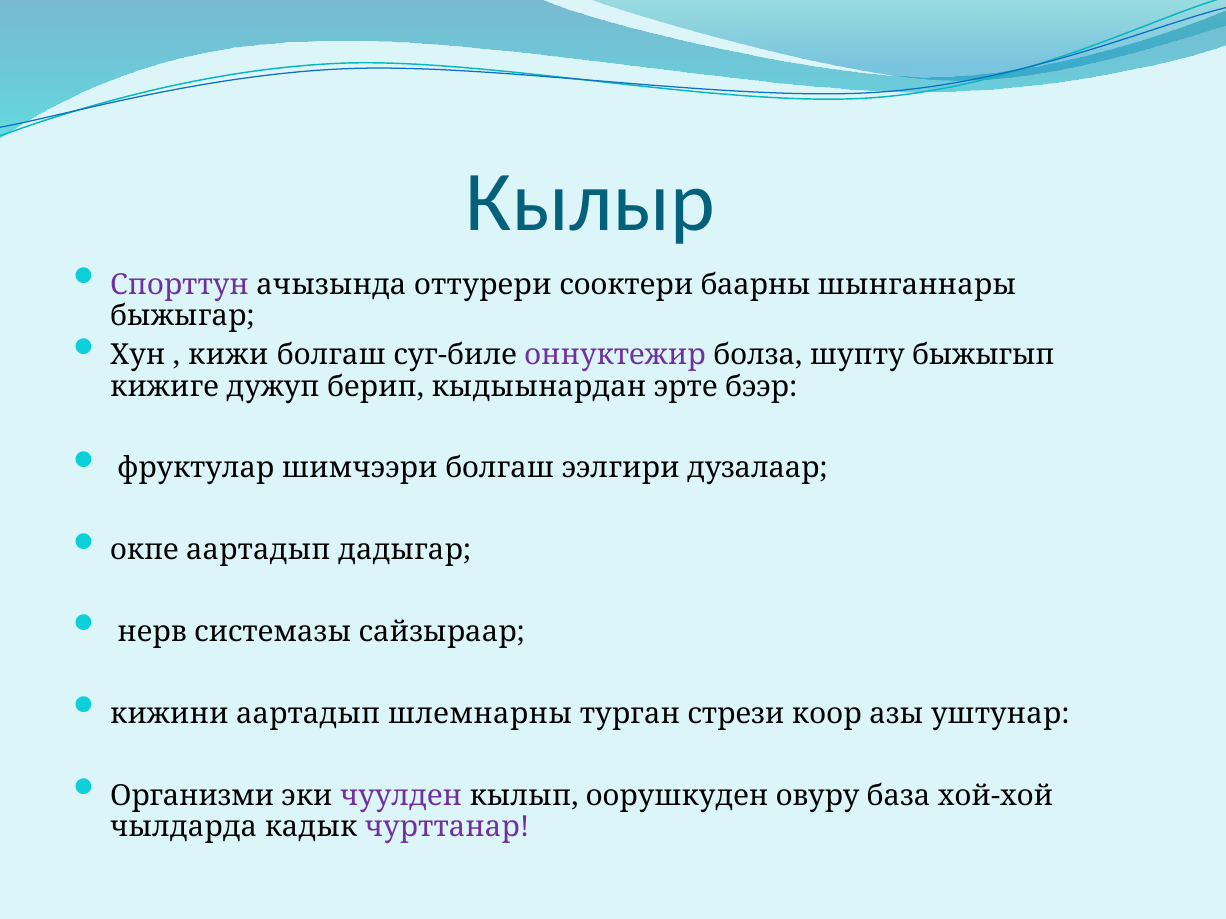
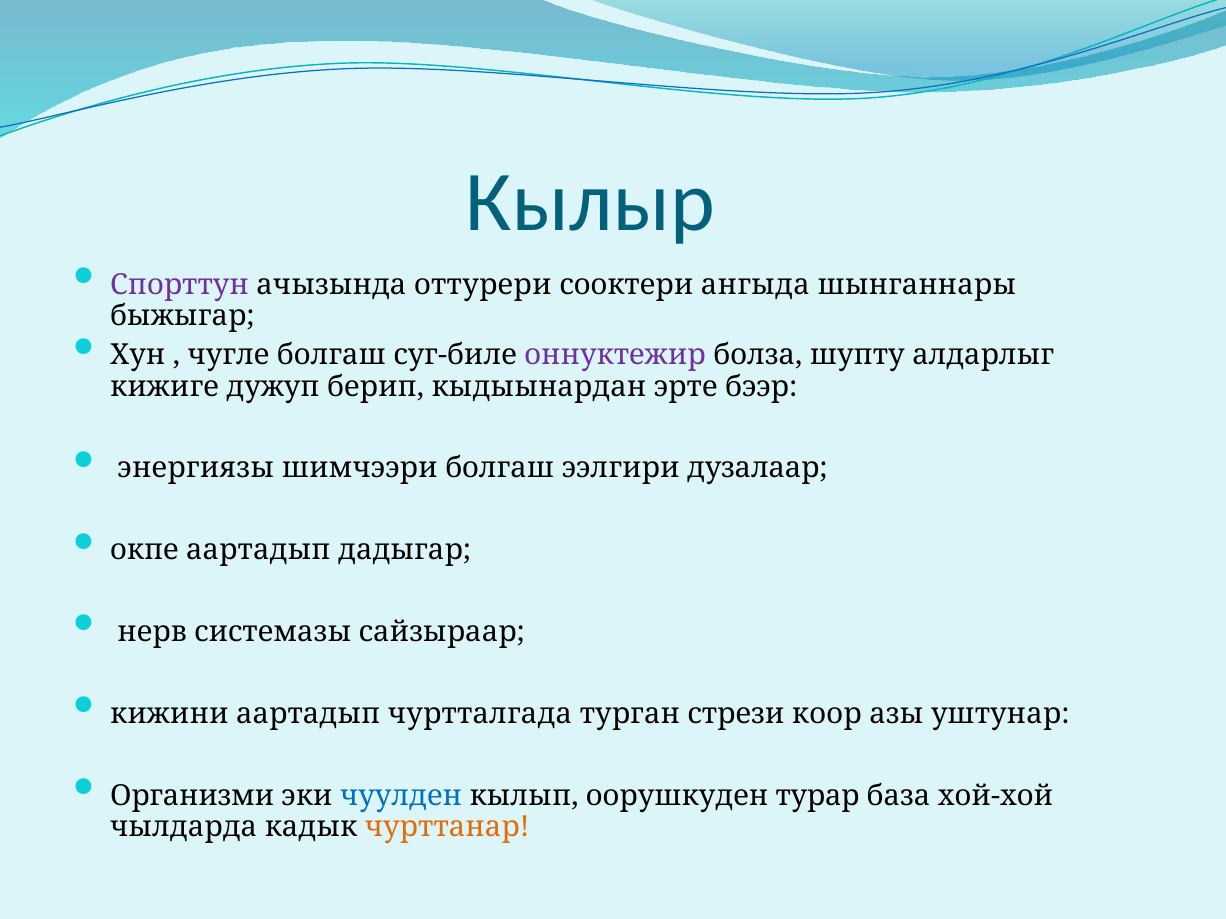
баарны: баарны -> ангыда (755, 285)
кижи: кижи -> чугле (228, 355)
быжыгып: быжыгып -> алдарлыг (983, 355)
фруктулар: фруктулар -> энергиязы (196, 469)
шлемнарны: шлемнарны -> чуртталгада (480, 714)
чуулден colour: purple -> blue (401, 796)
овуру: овуру -> турар (818, 796)
чурттанар colour: purple -> orange (447, 827)
